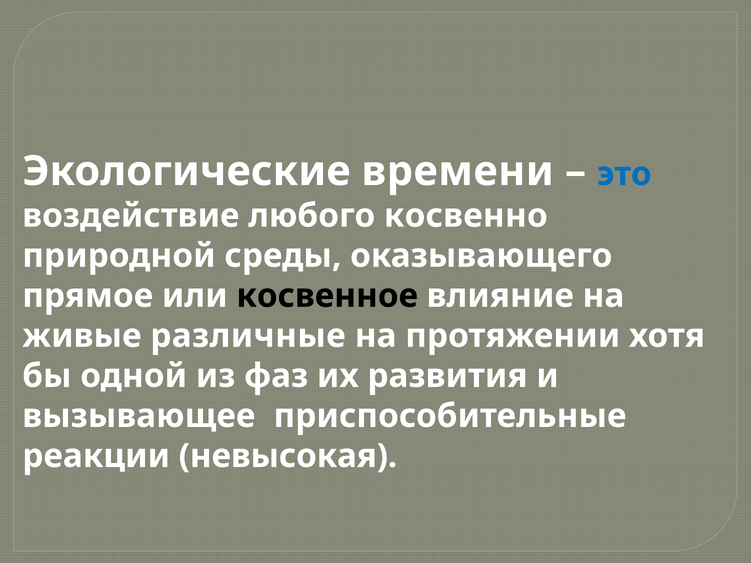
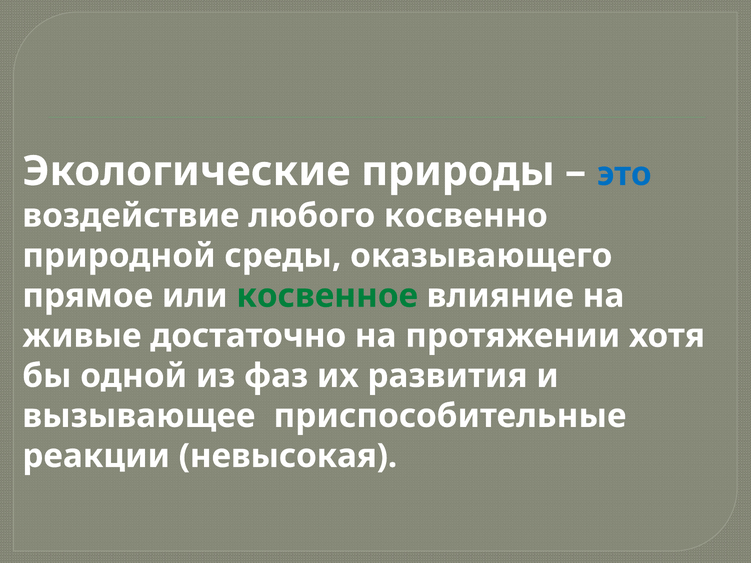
времени: времени -> природы (458, 171)
косвенное colour: black -> green (327, 296)
различные: различные -> достаточно (248, 336)
